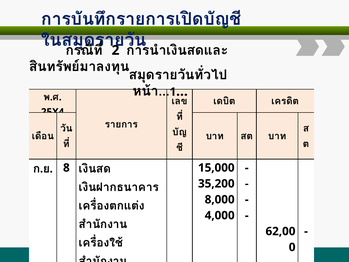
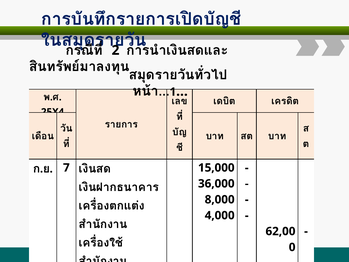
8: 8 -> 7 (66, 168)
35,200: 35,200 -> 36,000 (216, 183)
